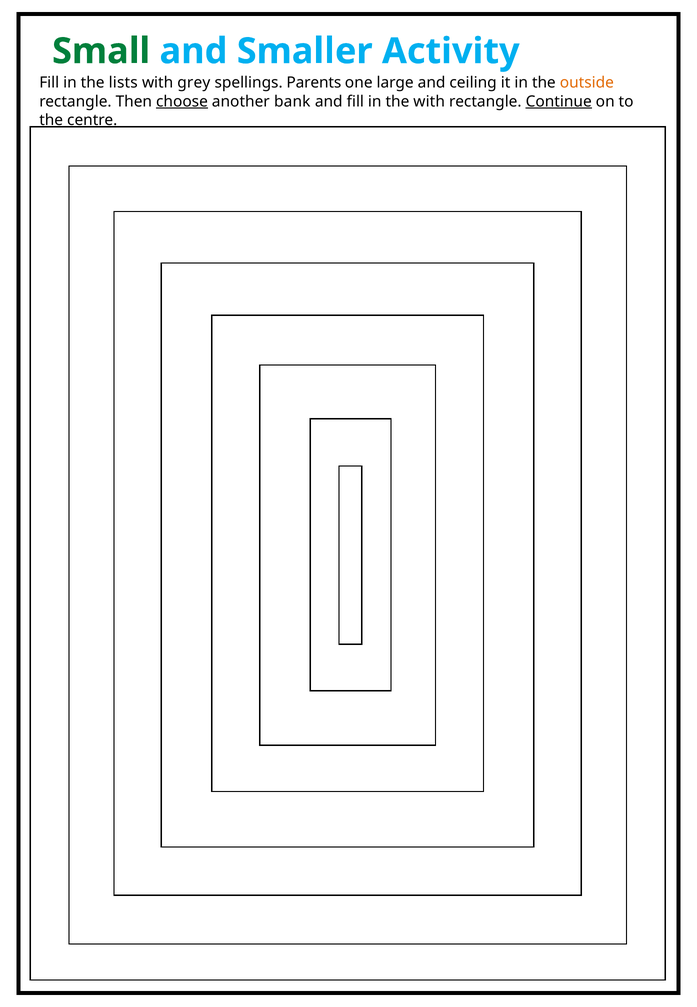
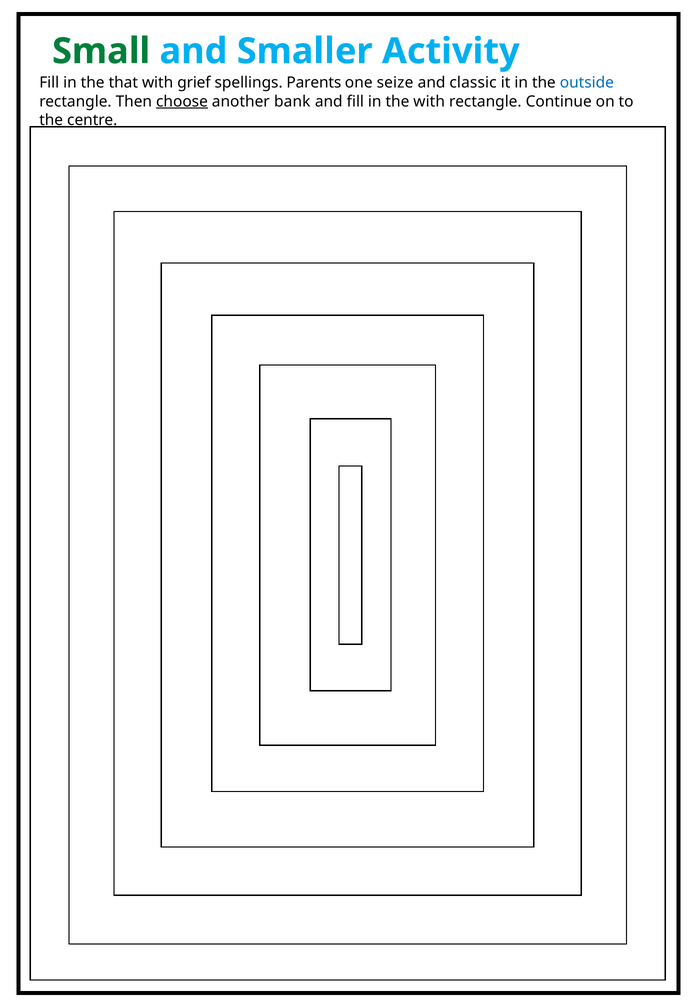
lists: lists -> that (123, 83)
grey: grey -> grief (194, 83)
large: large -> seize (395, 83)
ceiling: ceiling -> classic (473, 83)
outside colour: orange -> blue (587, 83)
Continue underline: present -> none (559, 101)
